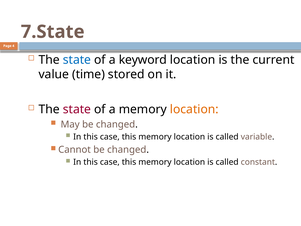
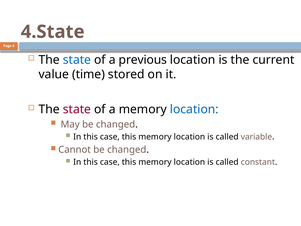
7.State: 7.State -> 4.State (53, 32)
keyword: keyword -> previous (143, 60)
location colour: orange -> blue (194, 109)
